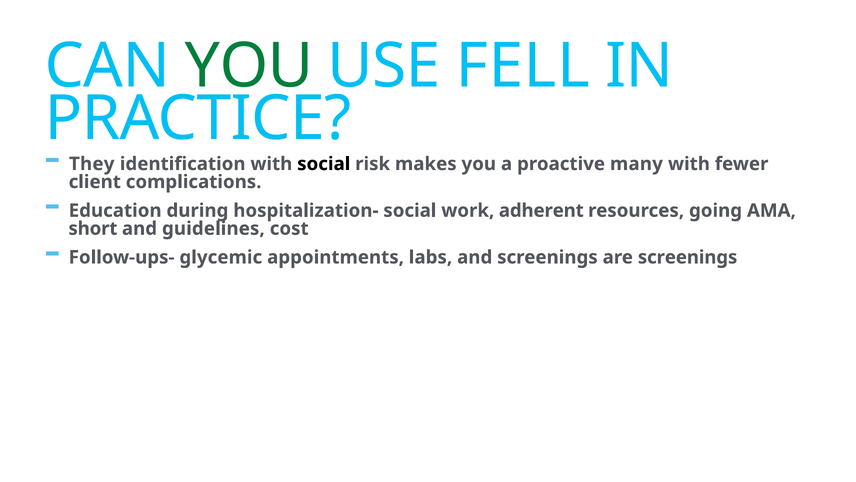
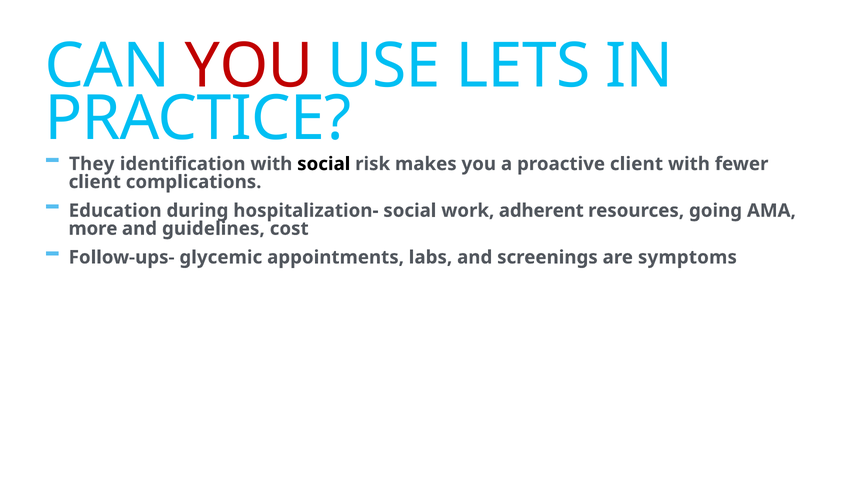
YOU colour: green -> red (249, 66)
FELL: FELL -> LETS (523, 66)
proactive many: many -> client (636, 164)
short: short -> more (93, 228)
are screenings: screenings -> symptoms (687, 257)
